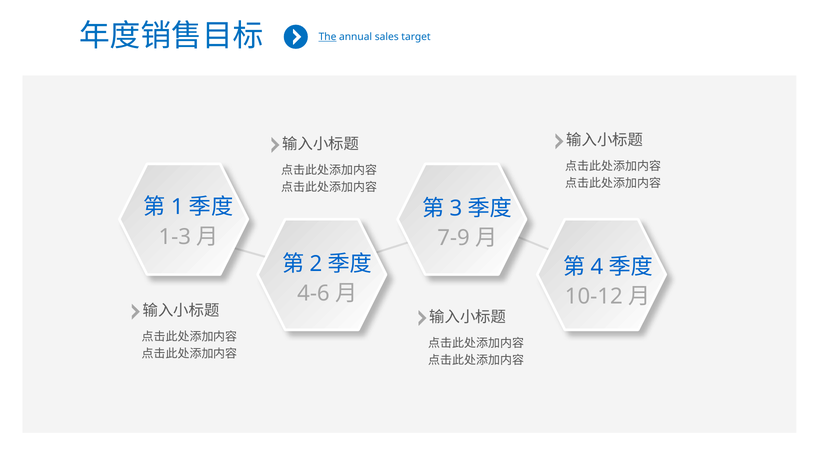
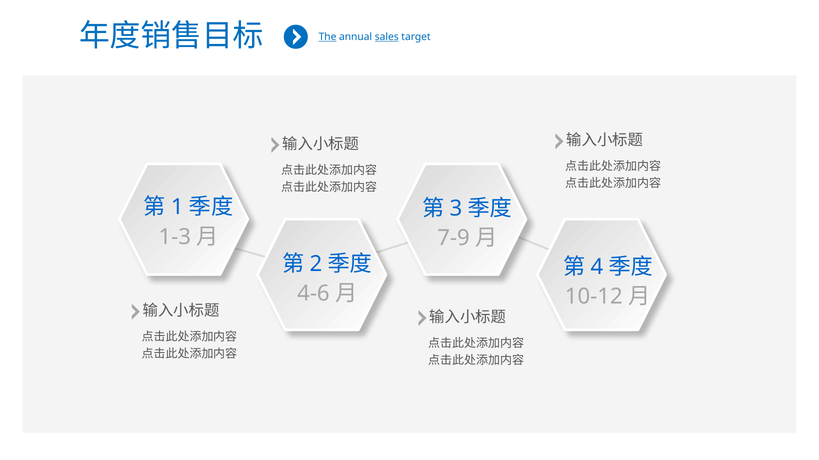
sales underline: none -> present (387, 37)
